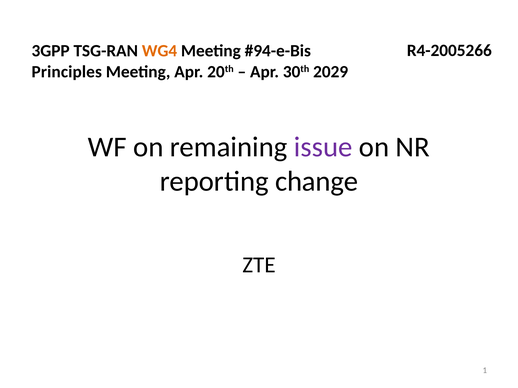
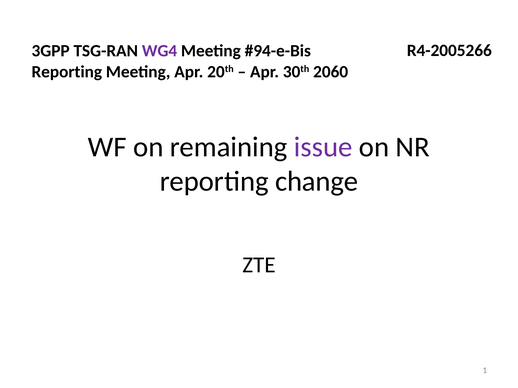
WG4 colour: orange -> purple (160, 51)
Principles: Principles -> Reporting (67, 72)
2029: 2029 -> 2060 (331, 72)
